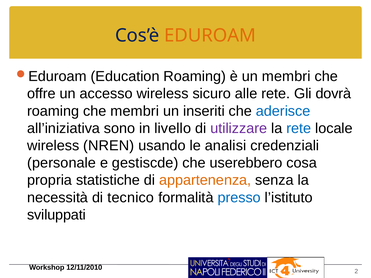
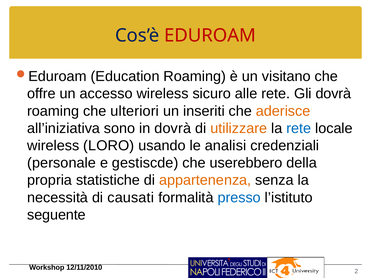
EDUROAM colour: orange -> red (210, 36)
un membri: membri -> visitano (286, 76)
che membri: membri -> ulteriori (135, 111)
aderisce colour: blue -> orange (283, 111)
in livello: livello -> dovrà (173, 128)
utilizzare colour: purple -> orange (239, 128)
NREN: NREN -> LORO (109, 146)
cosa: cosa -> della (302, 163)
tecnico: tecnico -> causati (131, 198)
sviluppati: sviluppati -> seguente (56, 215)
